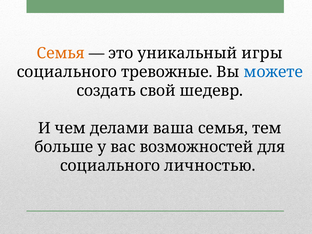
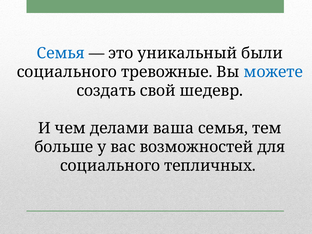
Семья colour: orange -> blue (61, 53)
игры: игры -> были (262, 53)
личностью: личностью -> тепличных (210, 166)
